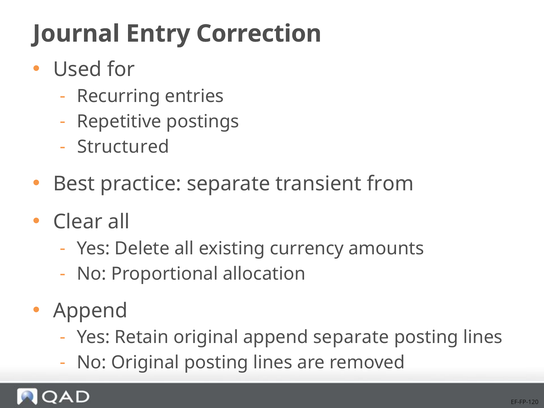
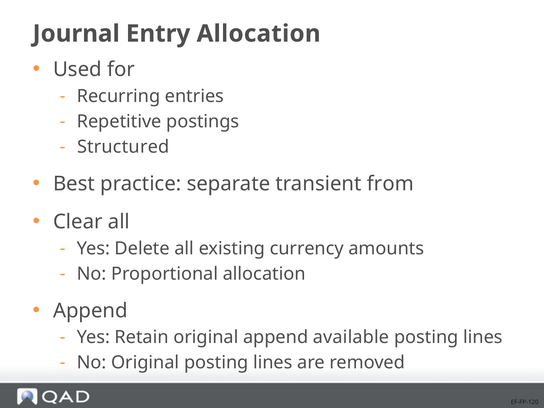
Entry Correction: Correction -> Allocation (259, 34)
append separate: separate -> available (351, 337)
